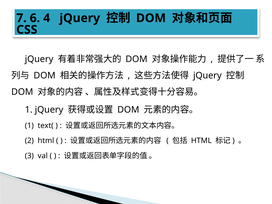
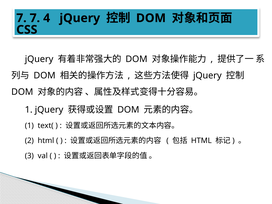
7 6: 6 -> 7 (35, 18)
